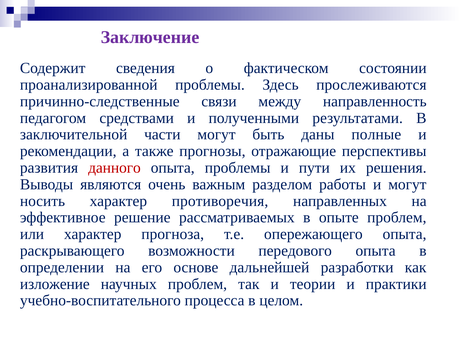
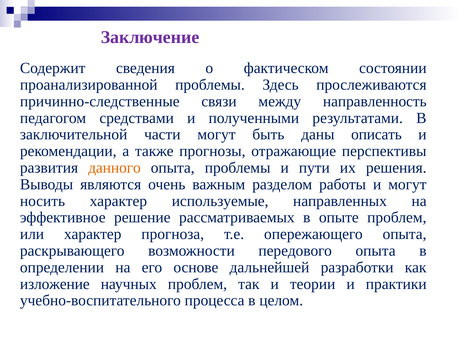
полные: полные -> описать (376, 135)
данного colour: red -> orange (114, 168)
противоречия: противоречия -> используемые (220, 201)
